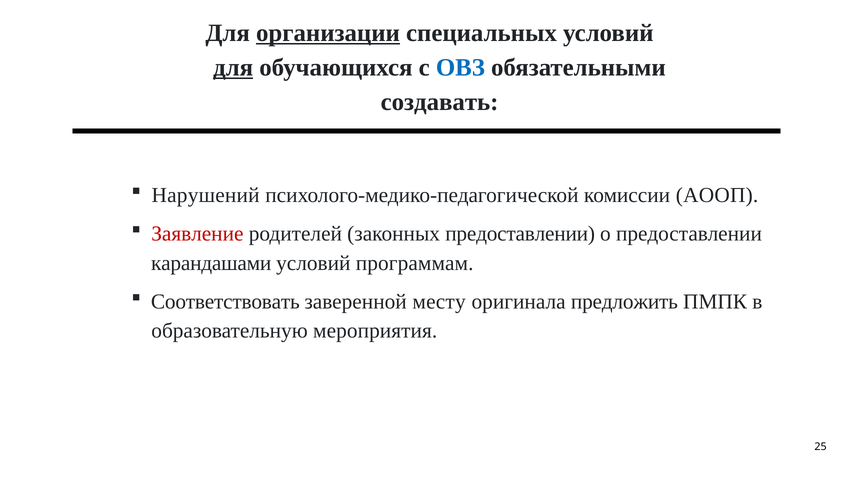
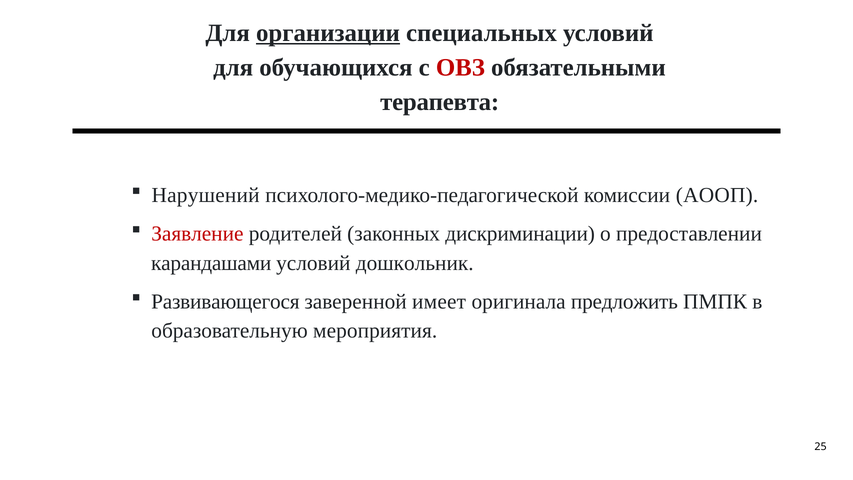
для underline: present -> none (233, 67)
ОВЗ colour: blue -> red (460, 67)
создавать: создавать -> терапевта (440, 102)
законных предоставлении: предоставлении -> дискриминации (520, 234)
программам: программам -> дошкольник (415, 263)
Соответствовать: Соответствовать -> Развивающегося (225, 301)
месту: месту -> имеет (439, 301)
